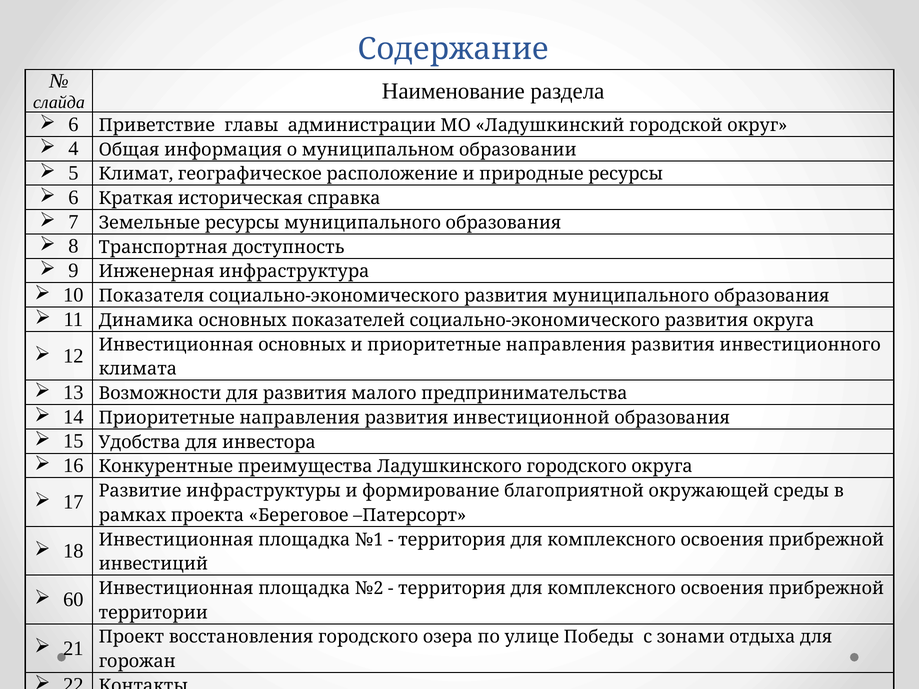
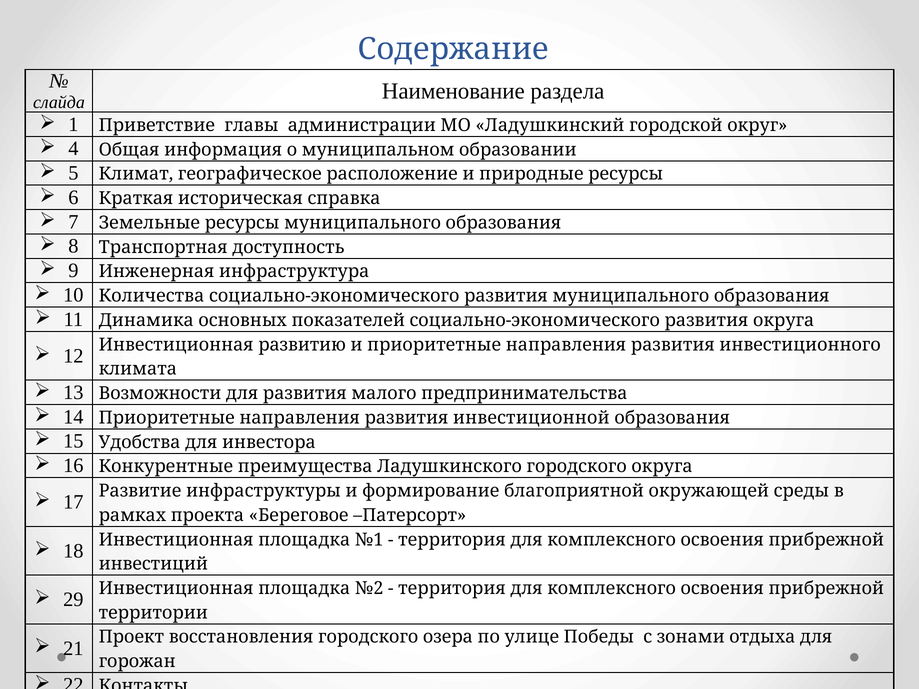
6: 6 -> 1 (73, 124)
Показателя: Показателя -> Количества (152, 296)
Инвестиционная основных: основных -> развитию (302, 345)
60: 60 -> 29 (73, 600)
